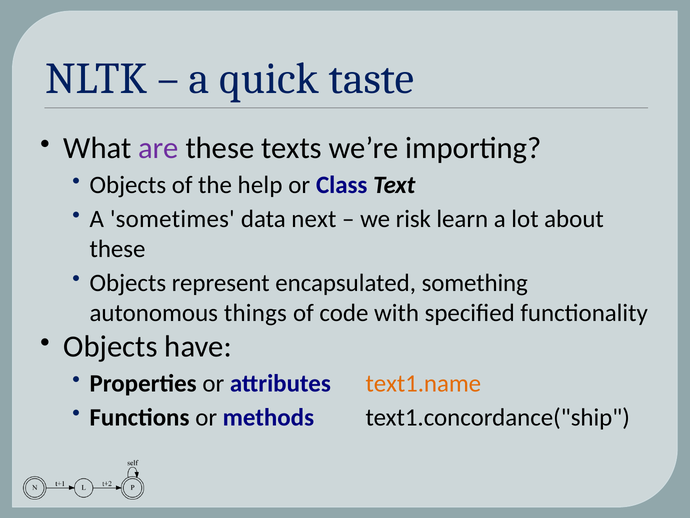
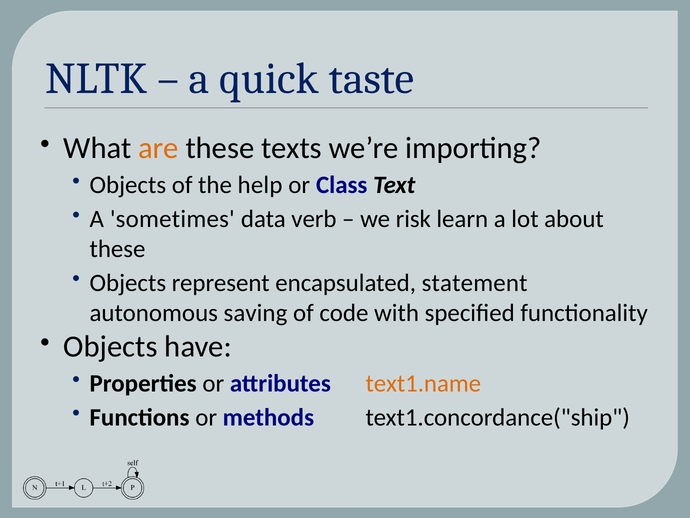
are colour: purple -> orange (159, 148)
next: next -> verb (314, 219)
something: something -> statement (475, 283)
things: things -> saving (255, 313)
